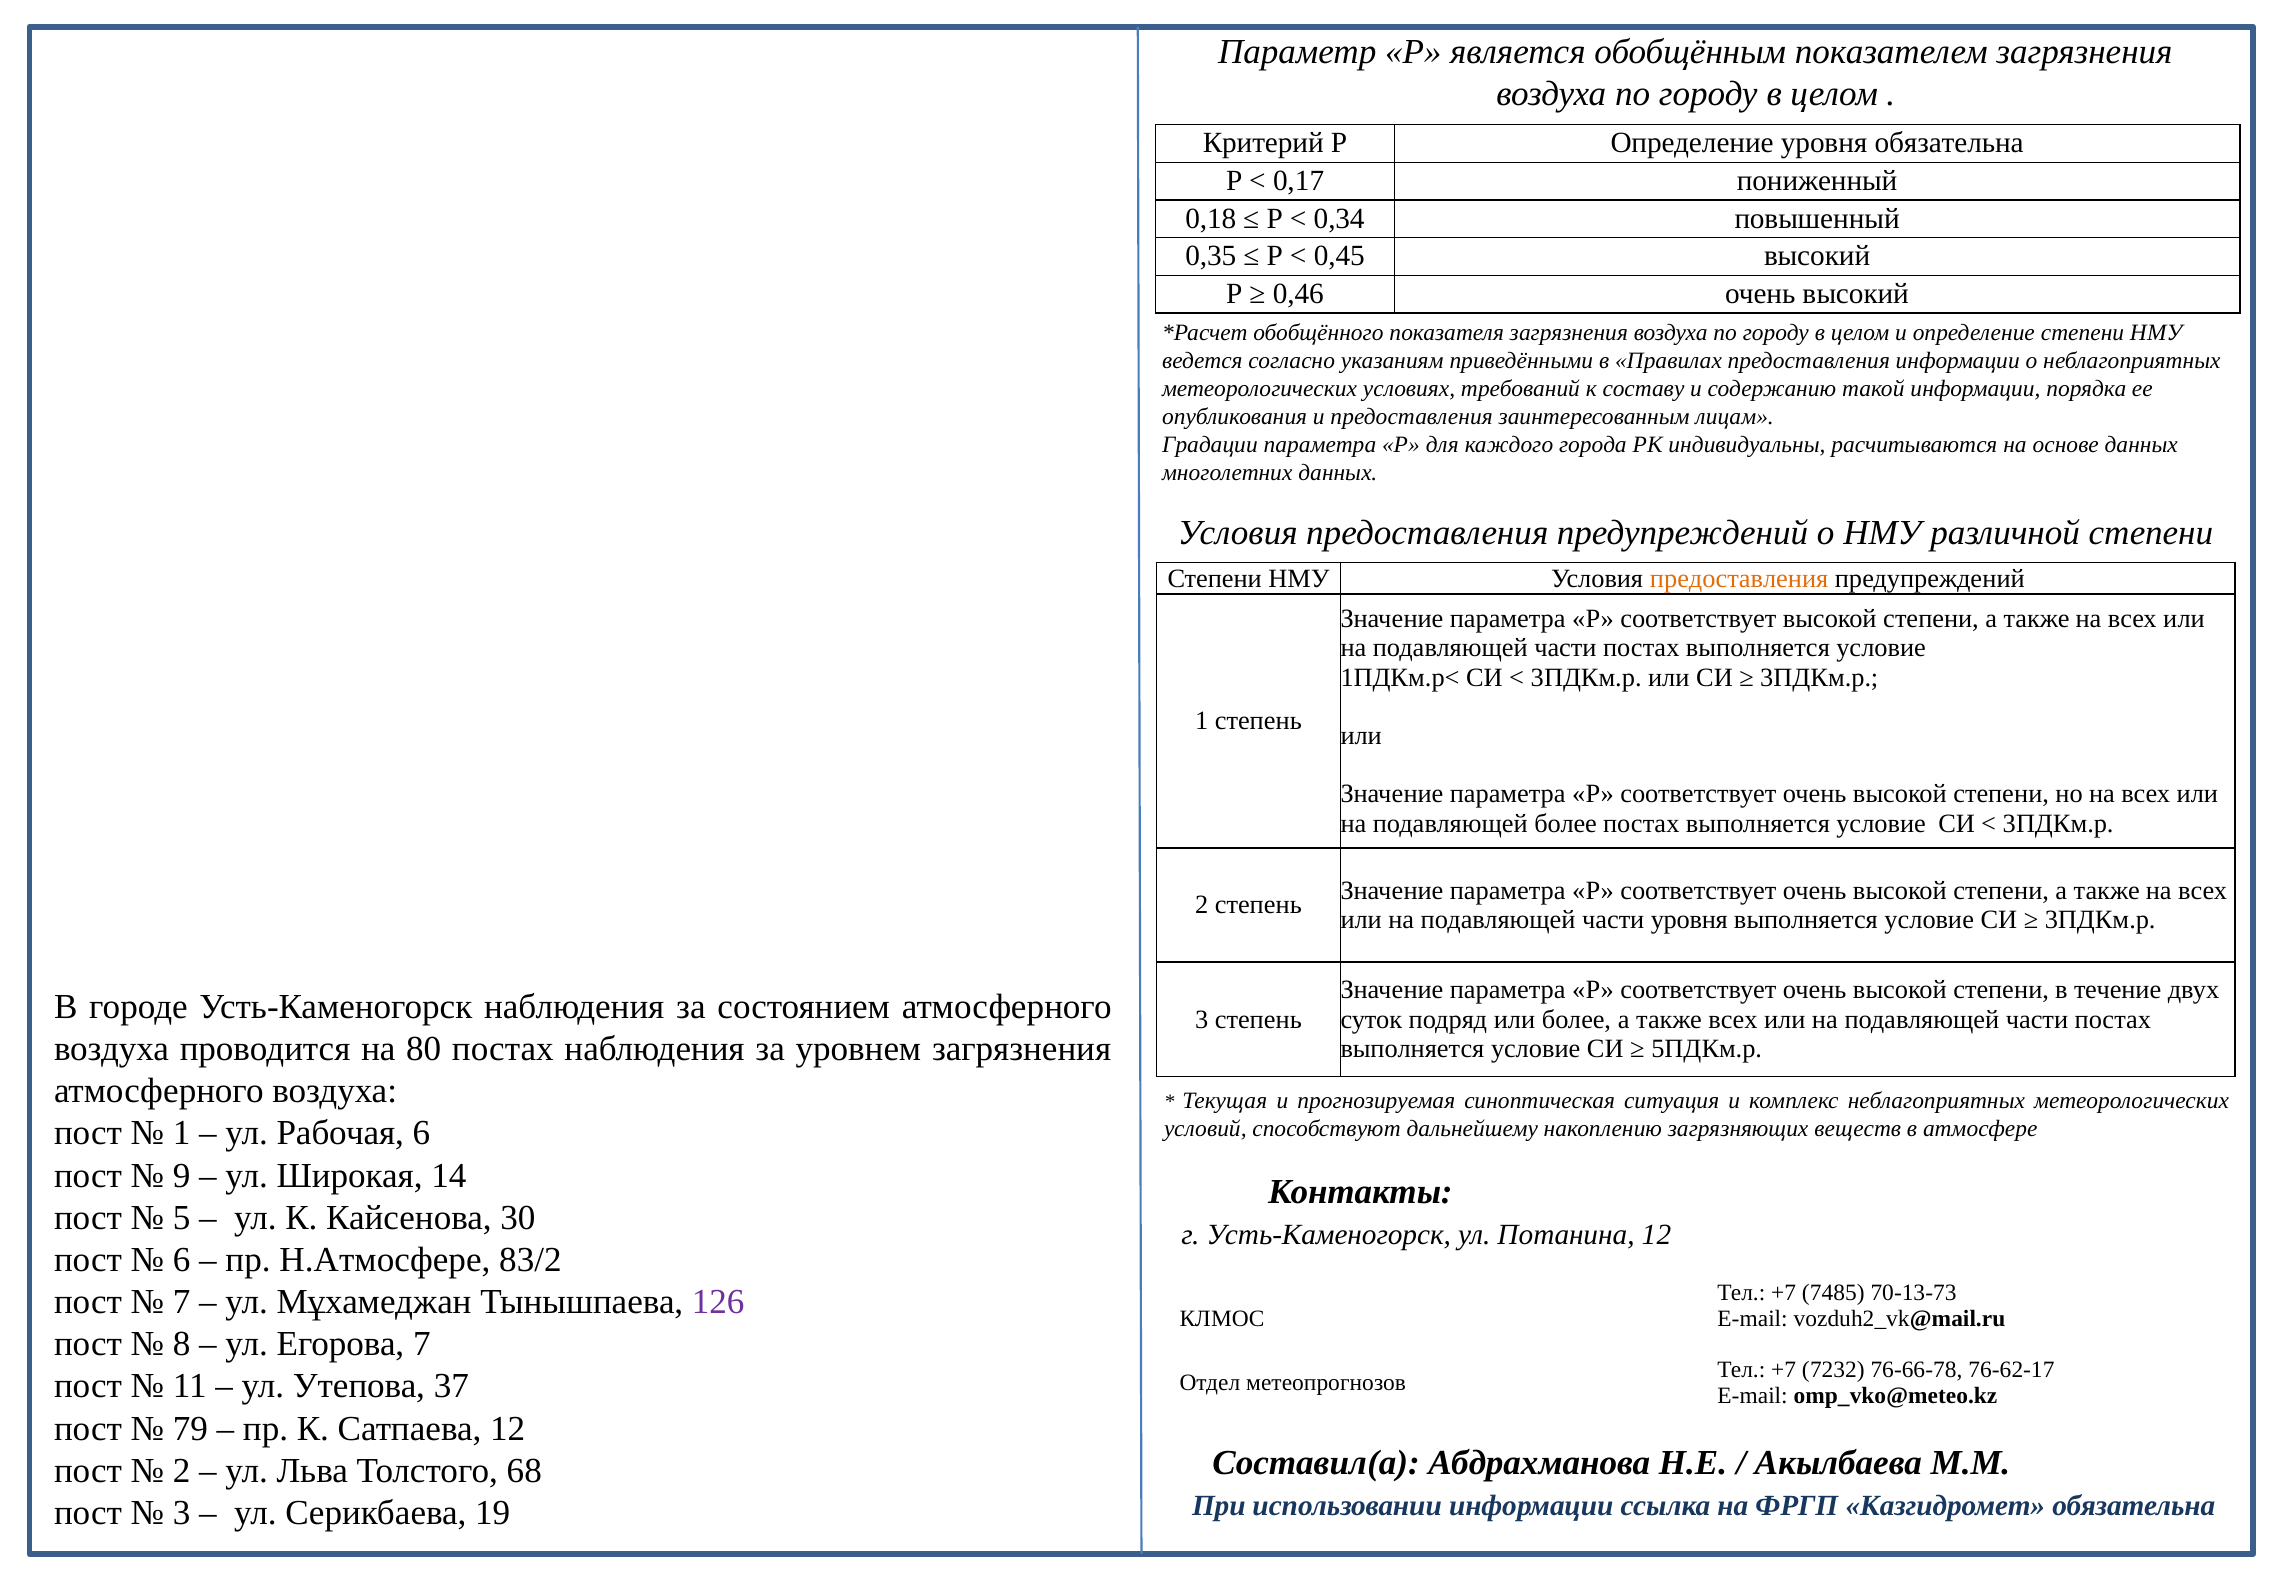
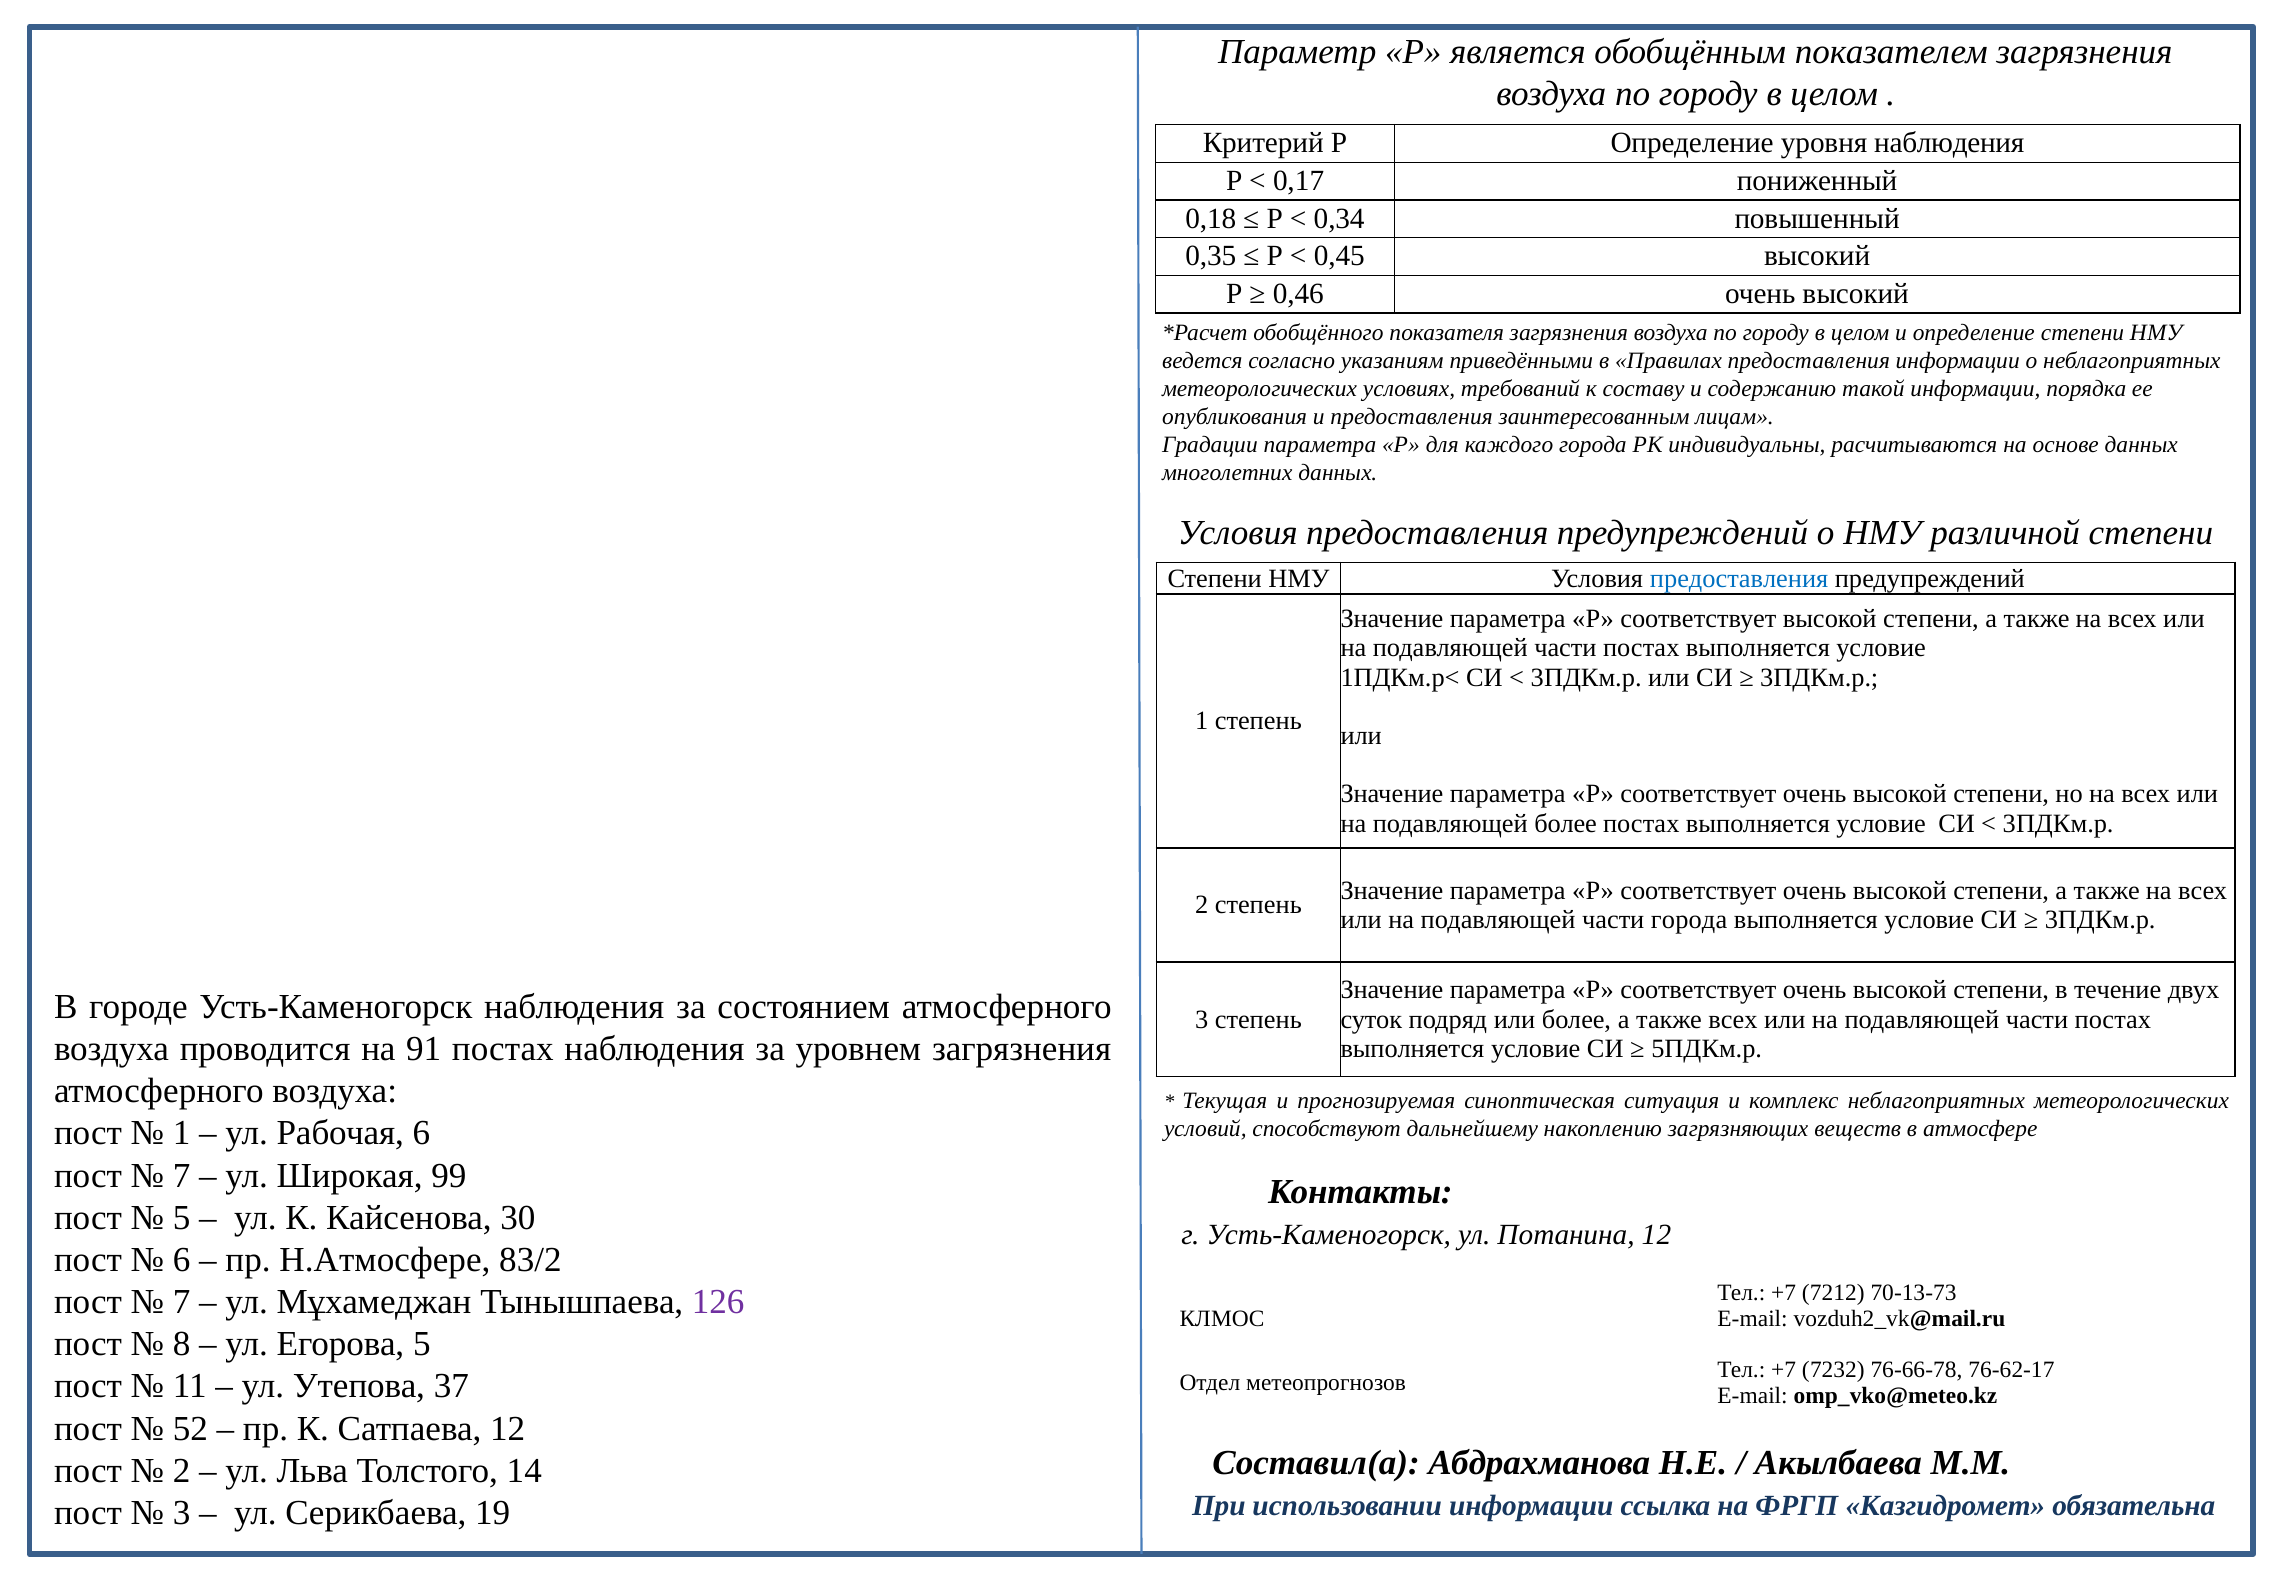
уровня обязательна: обязательна -> наблюдения (1949, 143)
предоставления colour: orange -> blue (1739, 578)
части уровня: уровня -> города (1689, 920)
80: 80 -> 91 (424, 1049)
9: 9 -> 7 (182, 1175)
14: 14 -> 99 (449, 1175)
7485: 7485 -> 7212 (1833, 1292)
Егорова 7: 7 -> 5 (422, 1344)
79: 79 -> 52 (190, 1428)
68: 68 -> 14 (524, 1470)
